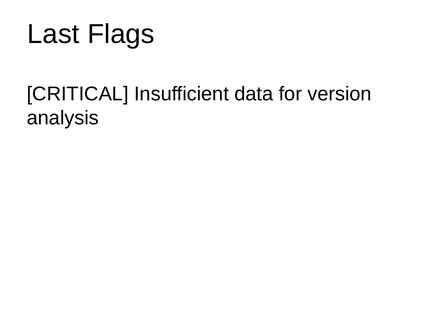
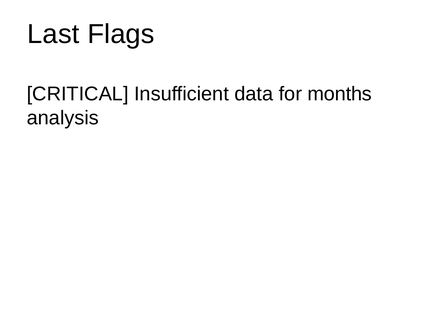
version: version -> months (340, 94)
